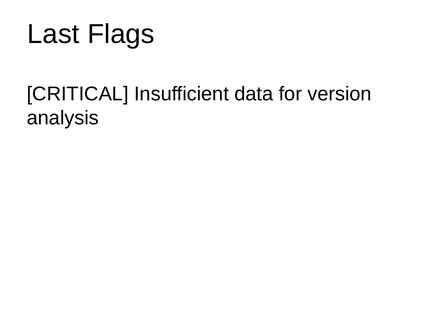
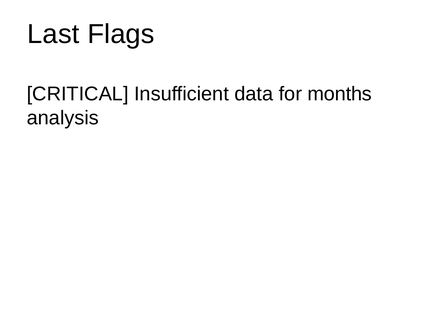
version: version -> months (340, 94)
